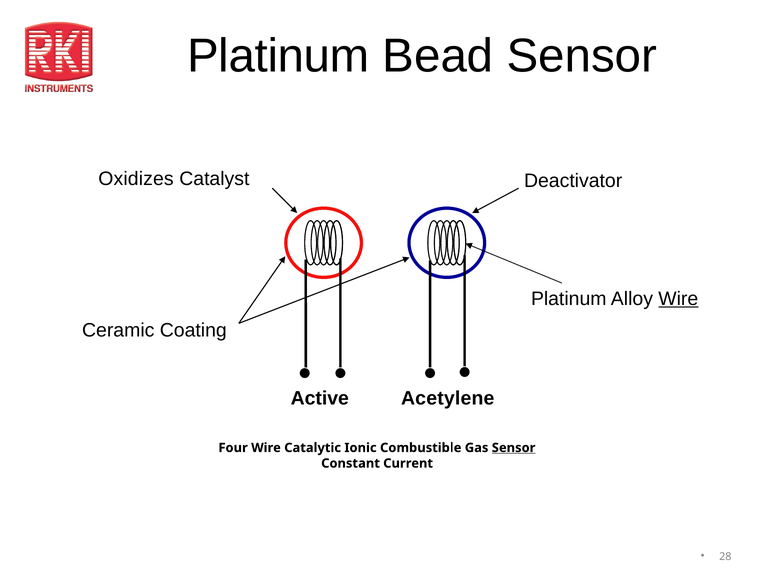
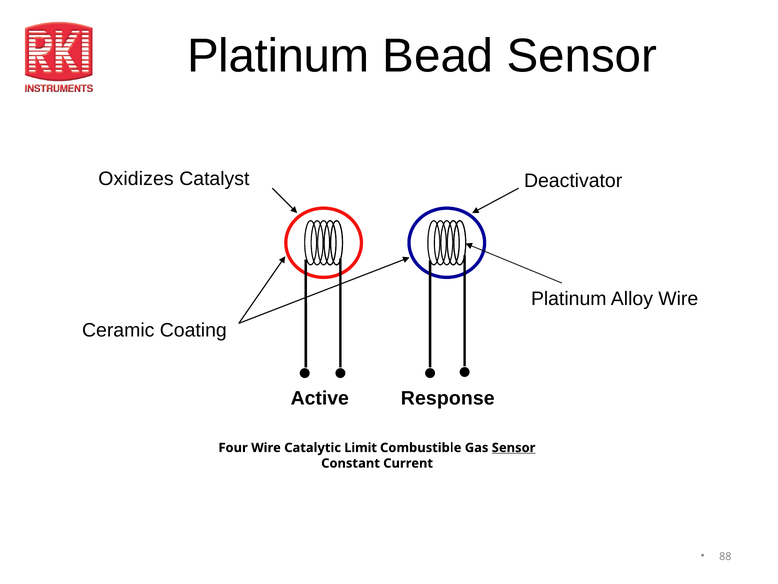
Wire underline: present -> none (678, 299)
Acetylene: Acetylene -> Response (448, 398)
Ionic: Ionic -> Limit (361, 447)
28: 28 -> 88 (725, 556)
